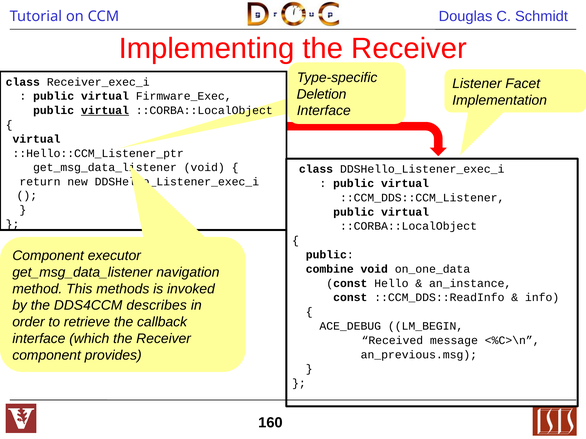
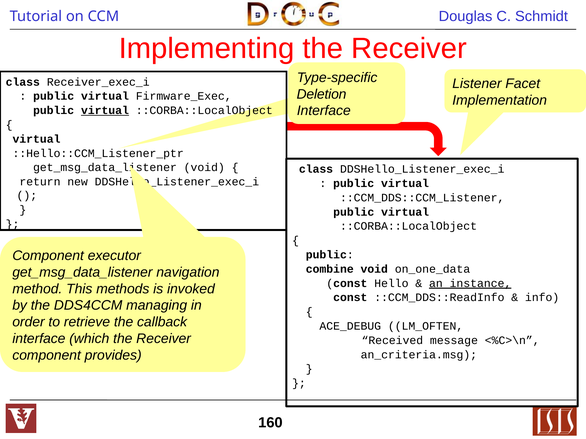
an_instance underline: none -> present (470, 284)
describes: describes -> managing (157, 306)
LM_BEGIN: LM_BEGIN -> LM_OFTEN (426, 326)
an_previous.msg: an_previous.msg -> an_criteria.msg (419, 355)
